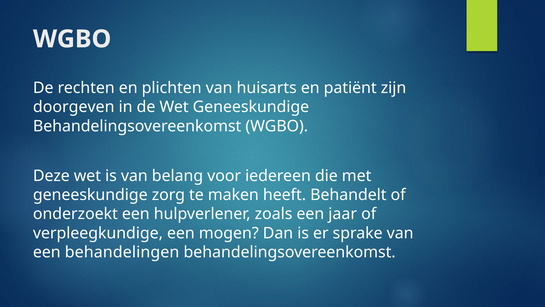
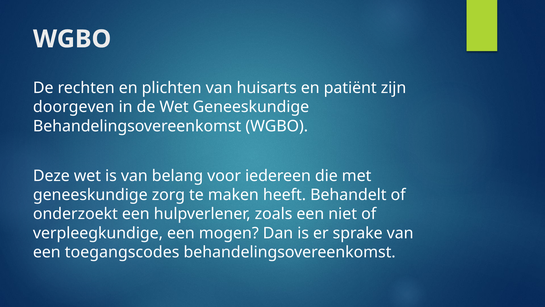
jaar: jaar -> niet (343, 214)
behandelingen: behandelingen -> toegangscodes (122, 252)
